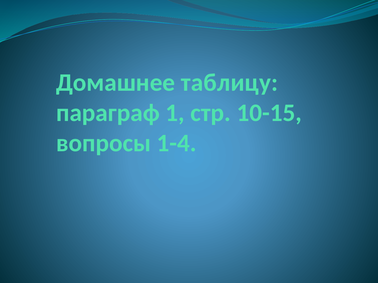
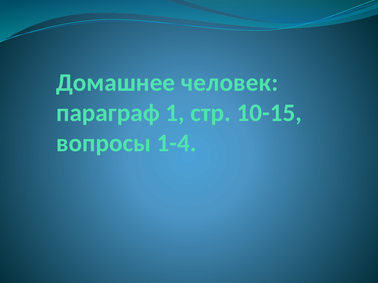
таблицу: таблицу -> человек (230, 83)
